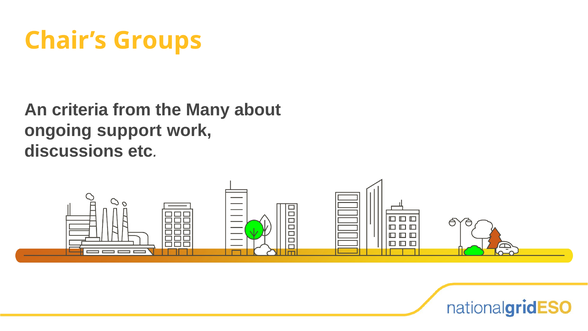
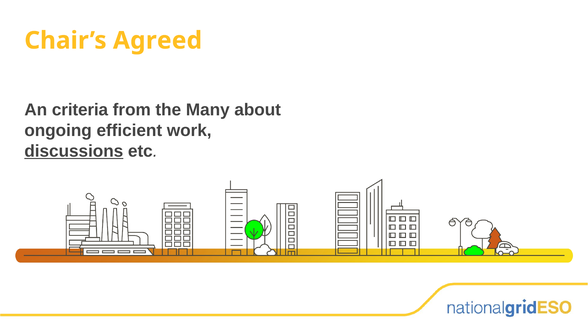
Groups: Groups -> Agreed (158, 40)
support: support -> efficient (129, 130)
discussions underline: none -> present (74, 151)
